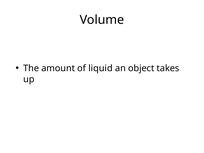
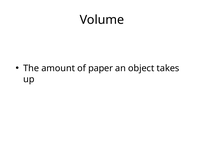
liquid: liquid -> paper (101, 68)
